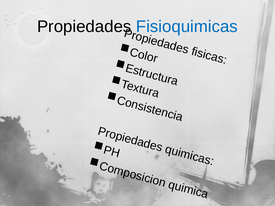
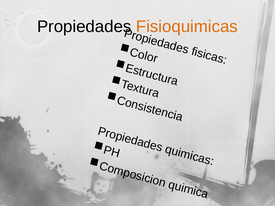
Fisioquimicas colour: blue -> orange (187, 27)
